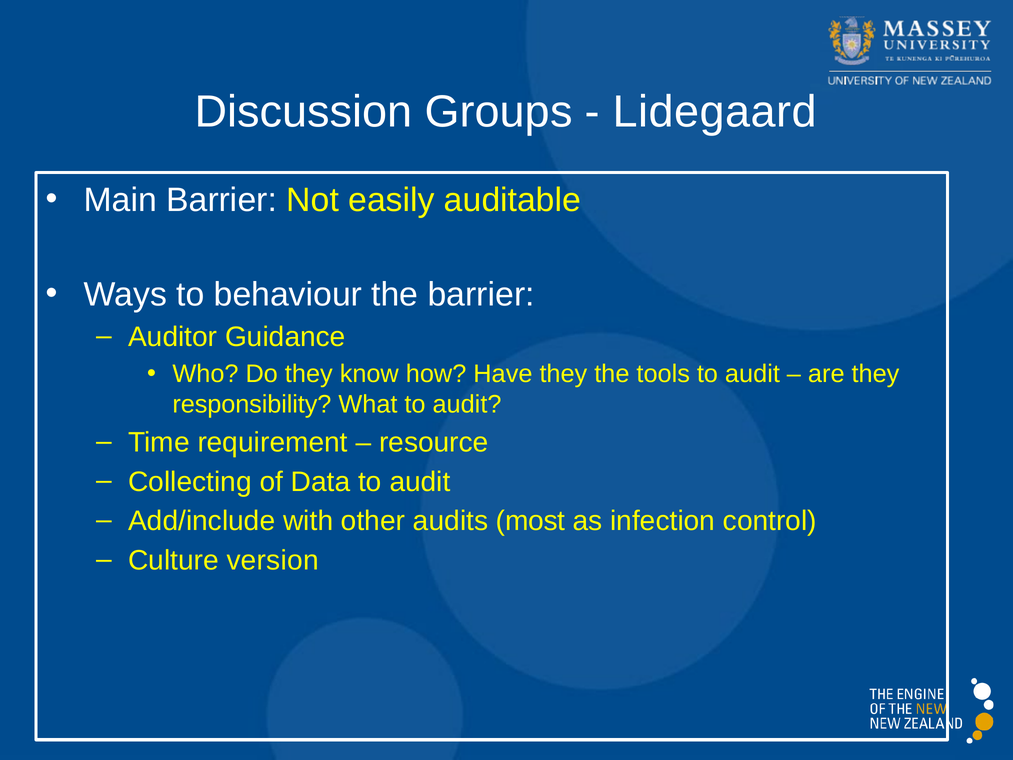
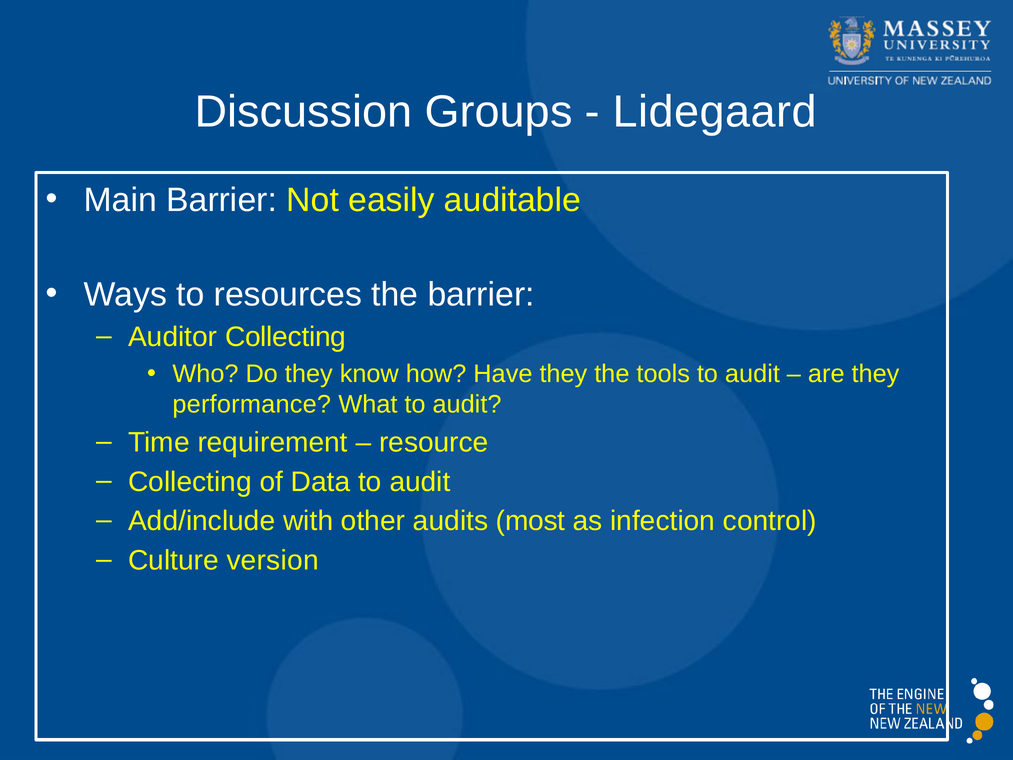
behaviour: behaviour -> resources (288, 295)
Auditor Guidance: Guidance -> Collecting (286, 337)
responsibility: responsibility -> performance (252, 404)
